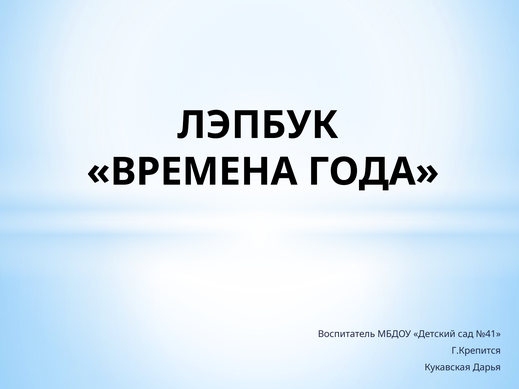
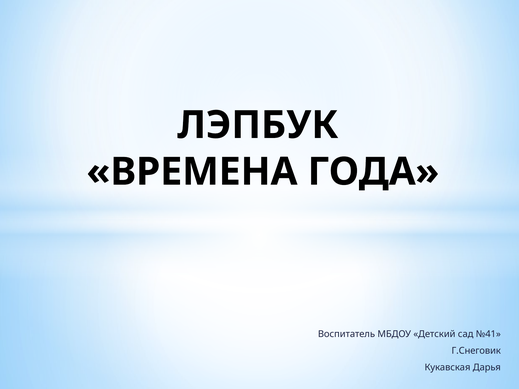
Г.Крепится: Г.Крепится -> Г.Снеговик (476, 351)
